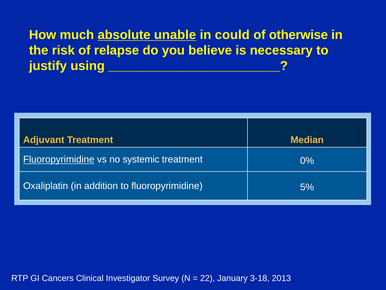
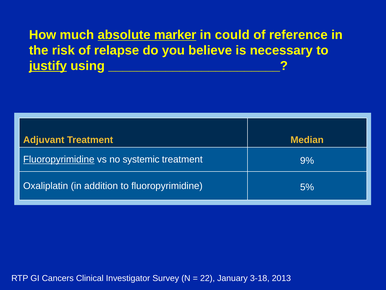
unable: unable -> marker (175, 35)
otherwise: otherwise -> reference (298, 35)
justify underline: none -> present (48, 66)
0%: 0% -> 9% (307, 160)
